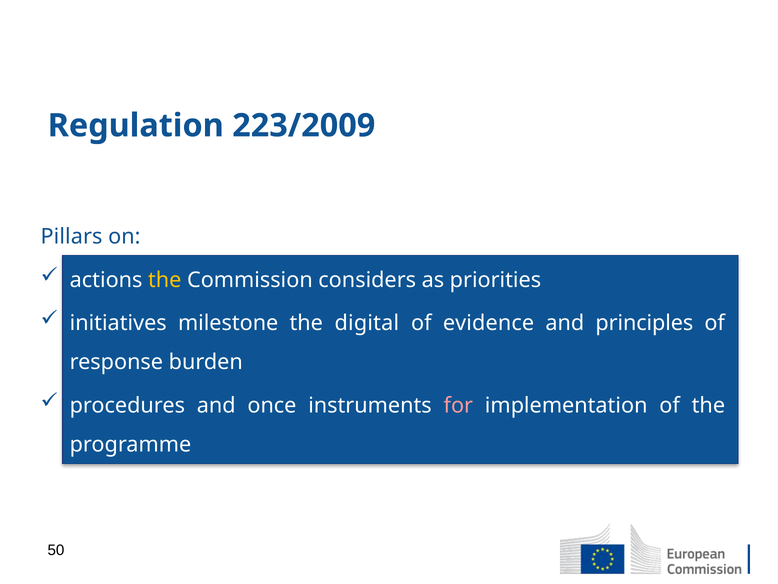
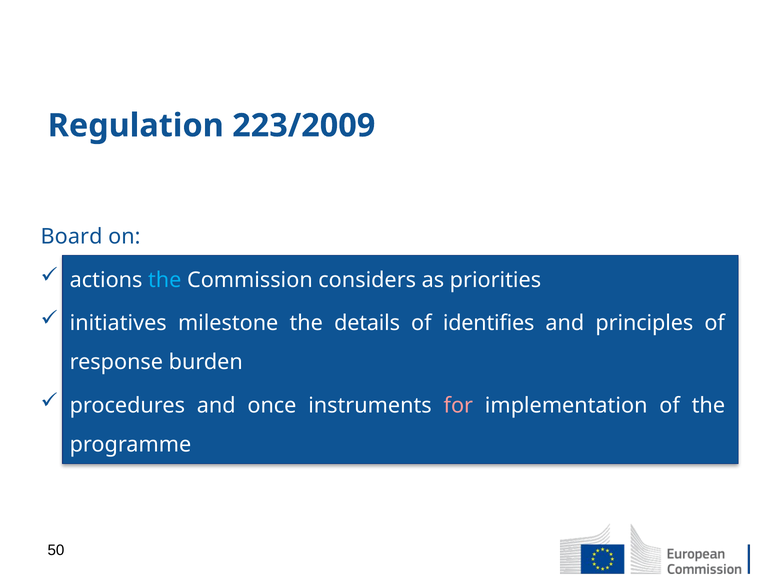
Pillars: Pillars -> Board (71, 237)
the colour: yellow -> light blue (165, 280)
digital: digital -> details (367, 323)
evidence: evidence -> identifies (489, 323)
